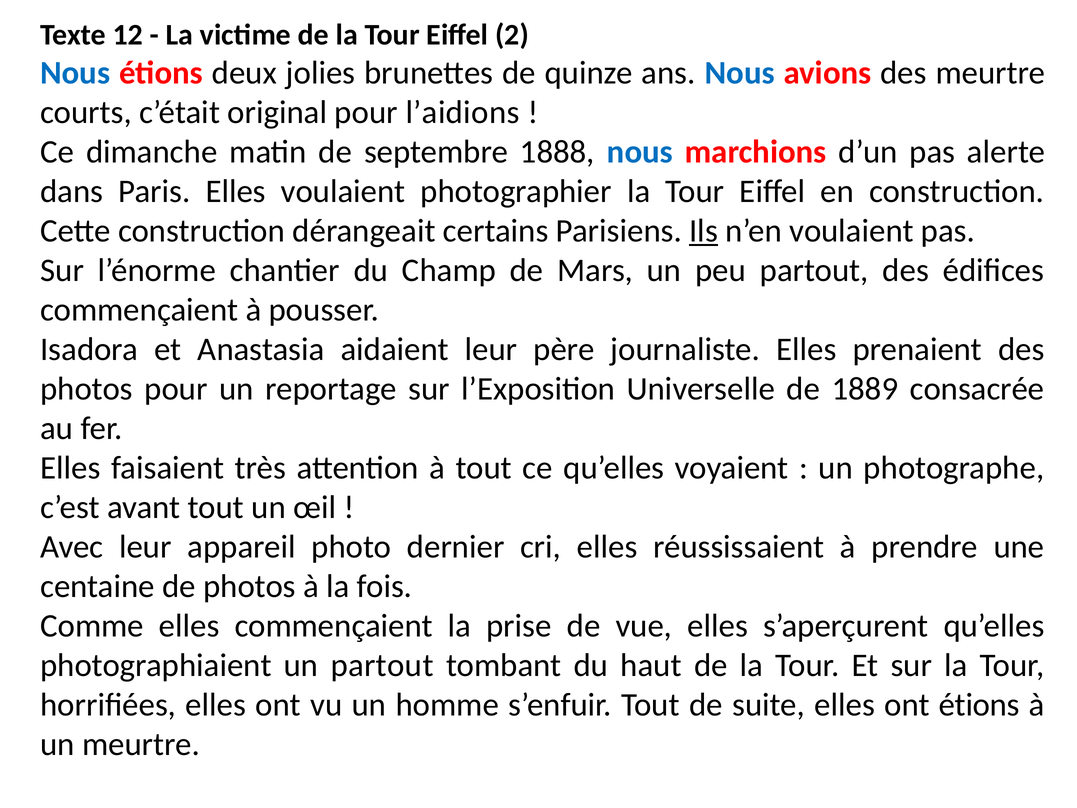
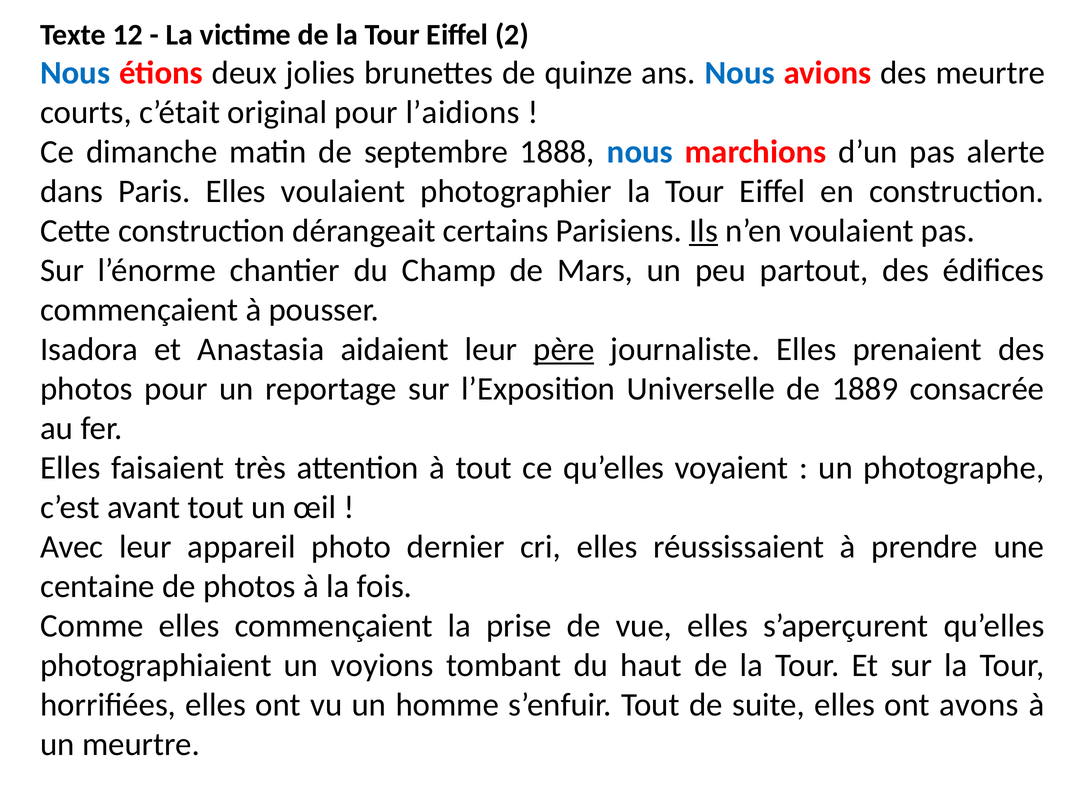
père underline: none -> present (564, 349)
un partout: partout -> voyions (382, 665)
ont étions: étions -> avons (979, 704)
